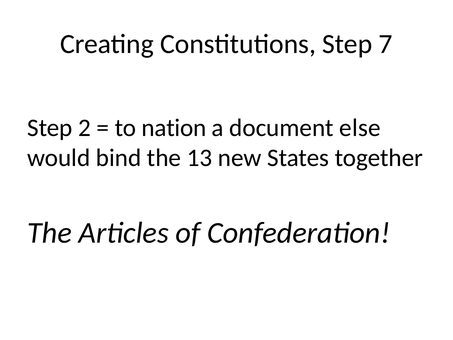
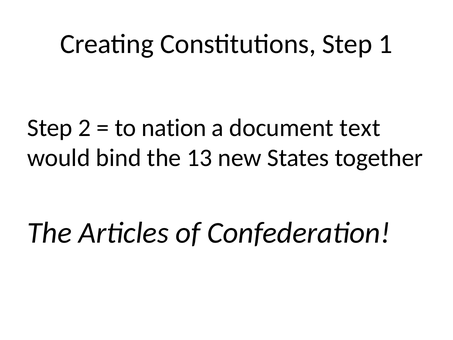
7: 7 -> 1 (385, 44)
else: else -> text (360, 128)
